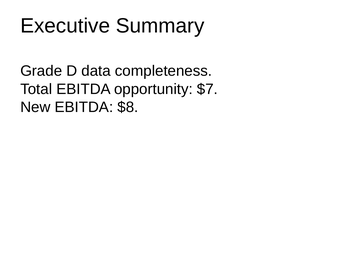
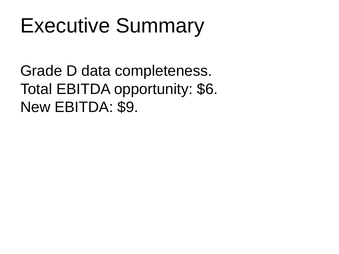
$7: $7 -> $6 (207, 89)
$8: $8 -> $9 (128, 107)
